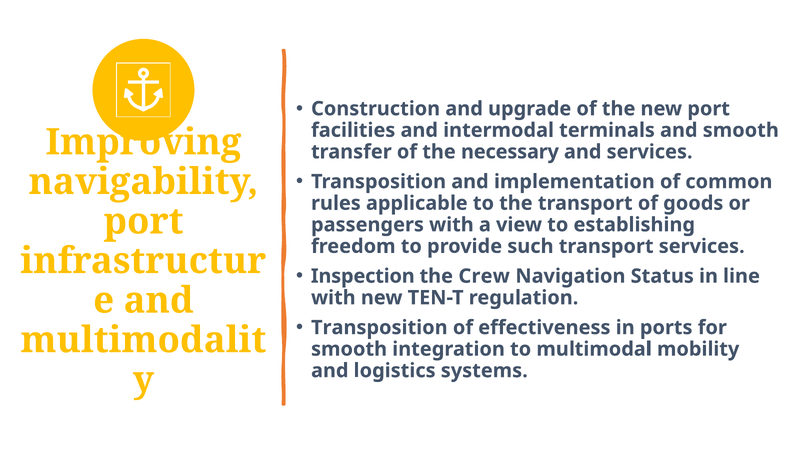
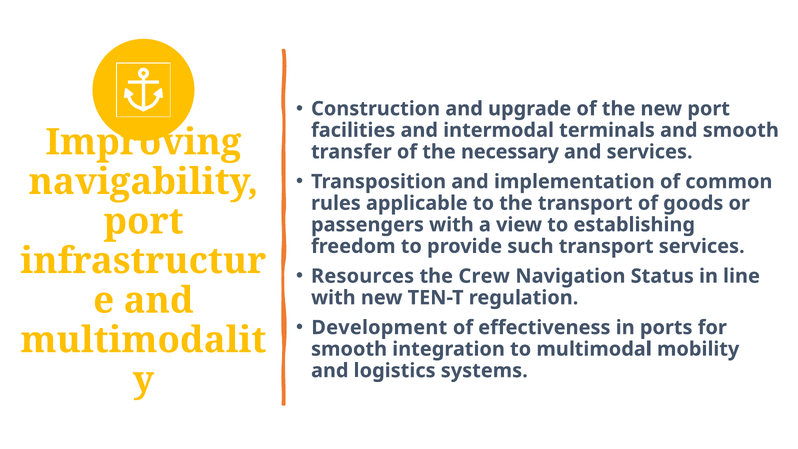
Inspection: Inspection -> Resources (363, 276)
Transposition: Transposition -> Development (379, 327)
